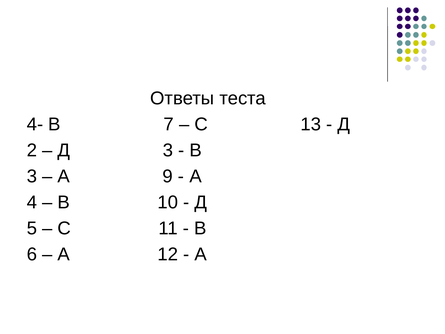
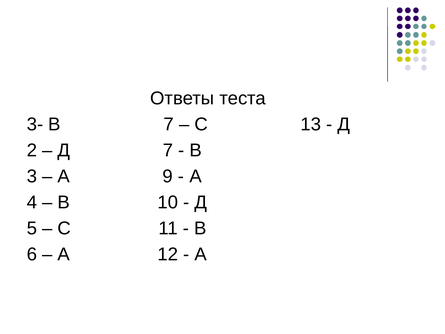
4-: 4- -> 3- (35, 124)
Д 3: 3 -> 7 (168, 150)
